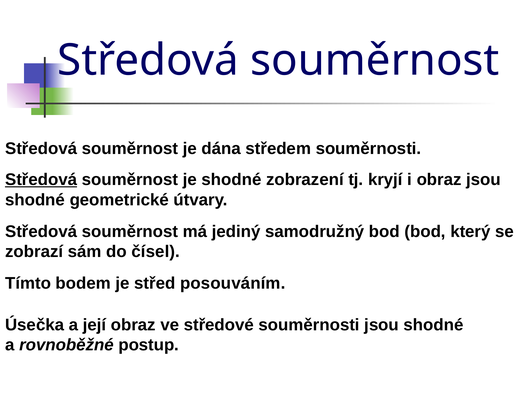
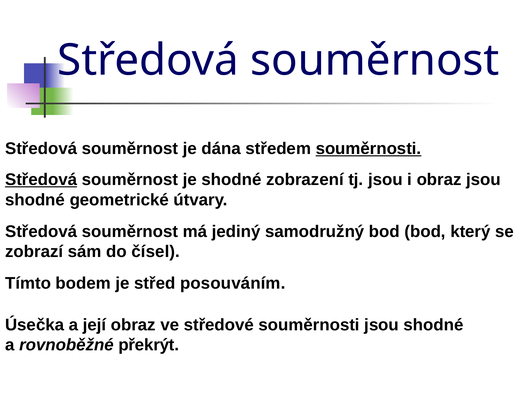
souměrnosti underline: none -> present (368, 149)
tj kryjí: kryjí -> jsou (385, 180)
postup: postup -> překrýt (149, 345)
